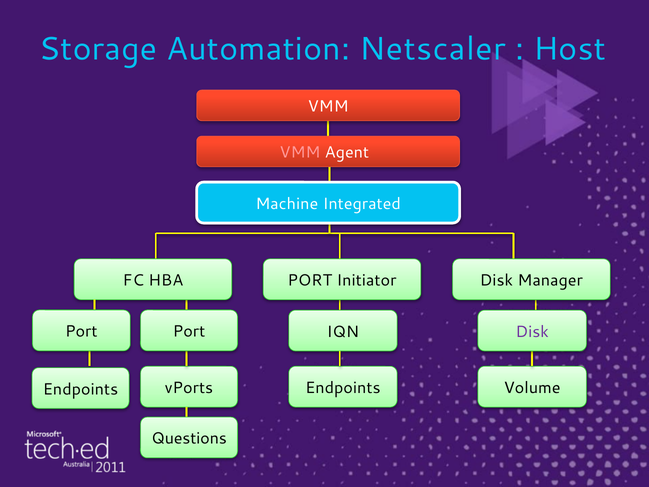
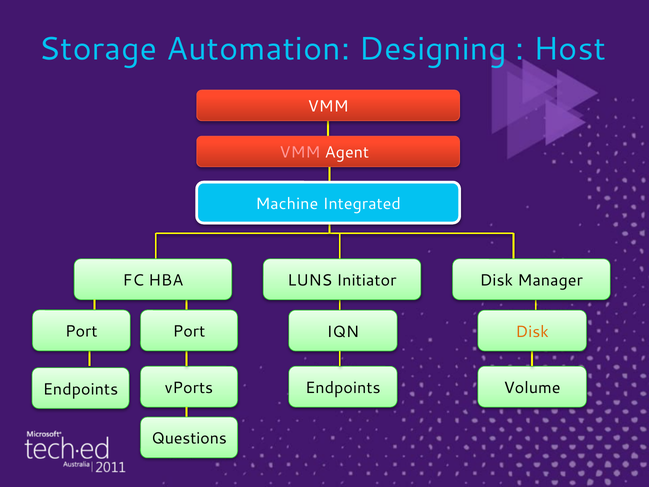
Netscaler: Netscaler -> Designing (433, 49)
PORT: PORT -> LUNS (310, 280)
Disk colour: purple -> orange (532, 332)
